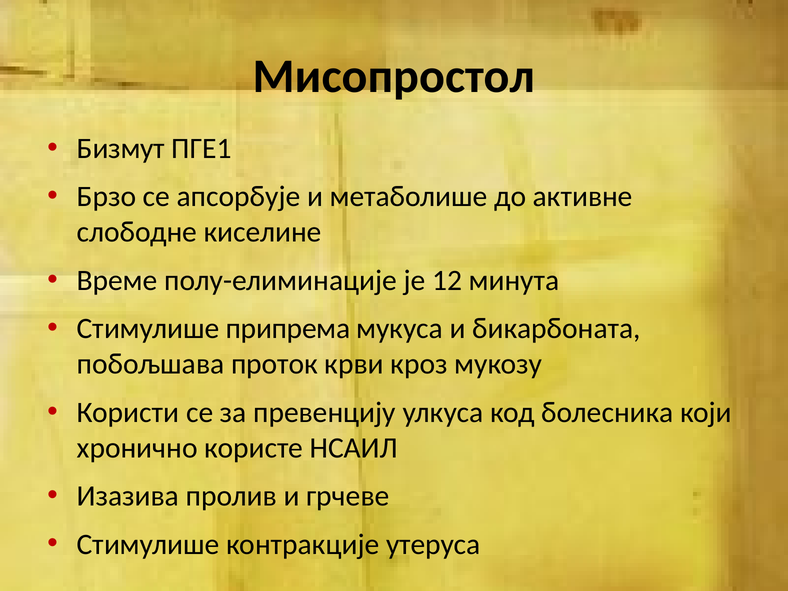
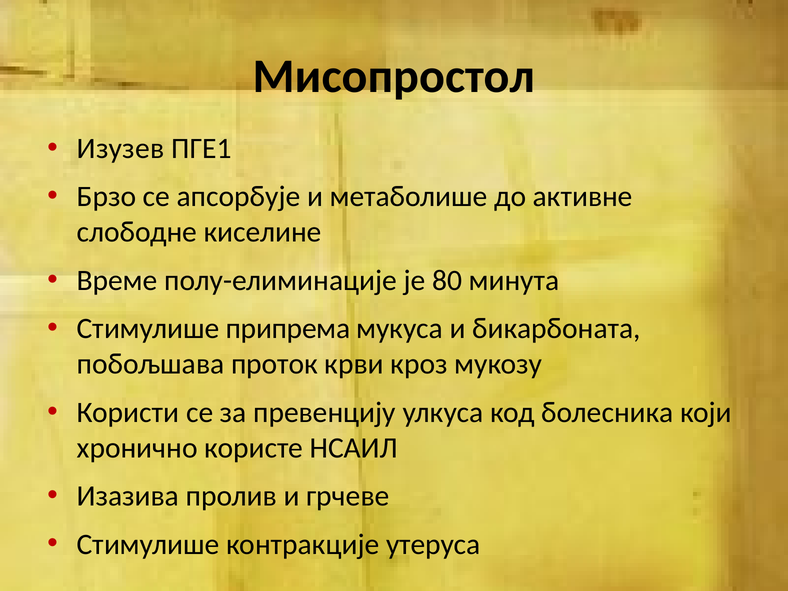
Бизмут: Бизмут -> Изузев (121, 149)
12: 12 -> 80 (447, 280)
